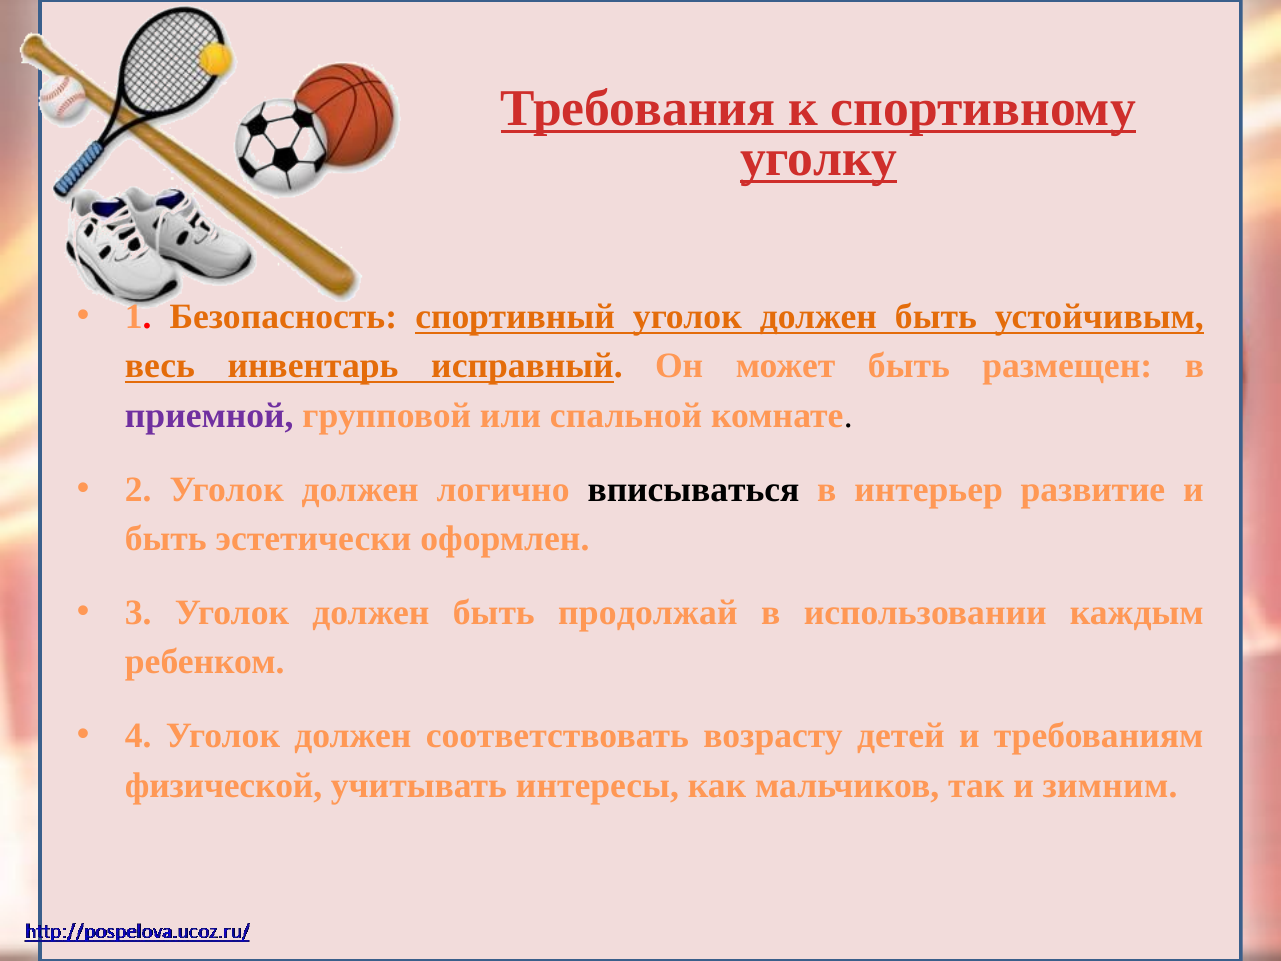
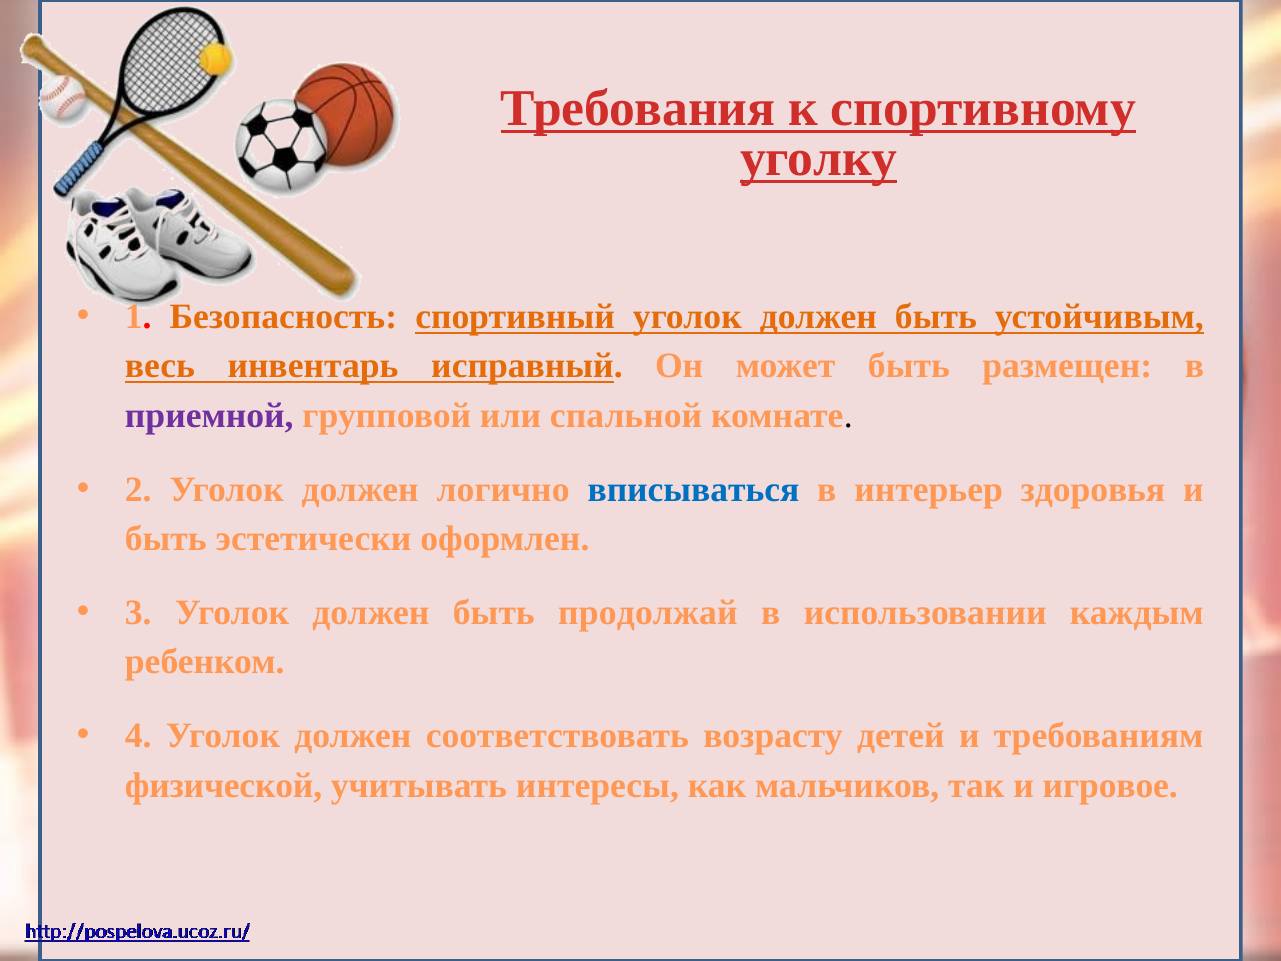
вписываться colour: black -> blue (693, 489)
развитие: развитие -> здоровья (1093, 489)
зимним: зимним -> игровое (1110, 785)
